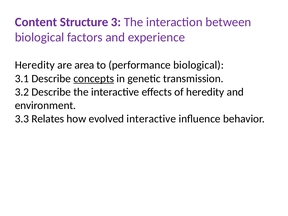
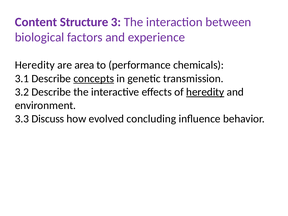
performance biological: biological -> chemicals (199, 65)
heredity underline: none -> present (205, 92)
Relates: Relates -> Discuss (48, 119)
evolved interactive: interactive -> concluding (151, 119)
